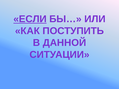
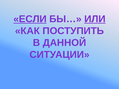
ИЛИ underline: none -> present (95, 19)
